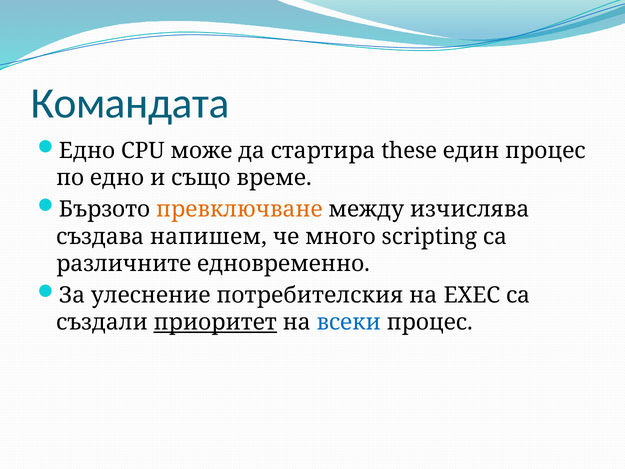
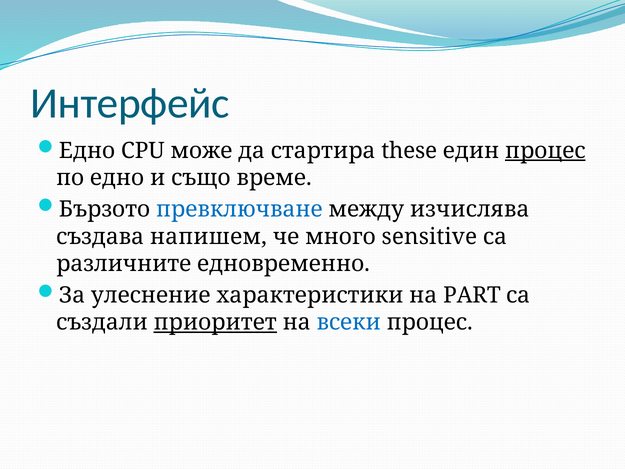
Командата: Командата -> Интерфейс (130, 103)
процес underline: none -> present (545, 151)
превключване colour: orange -> blue (239, 209)
scripting: scripting -> sensitive (429, 236)
потребителския: потребителския -> характеристики (310, 295)
EXEC: EXEC -> PART (472, 295)
